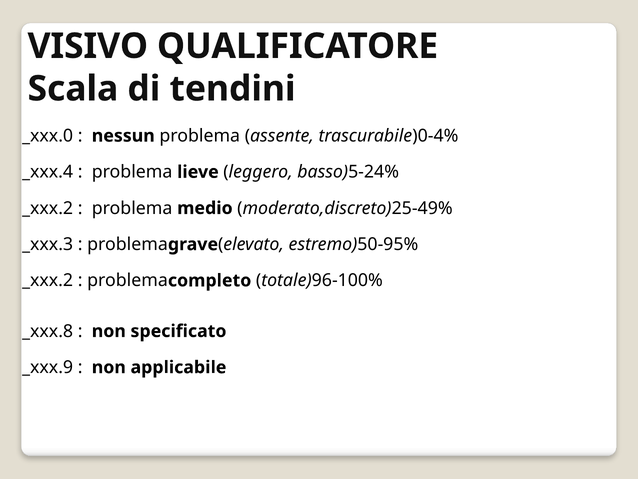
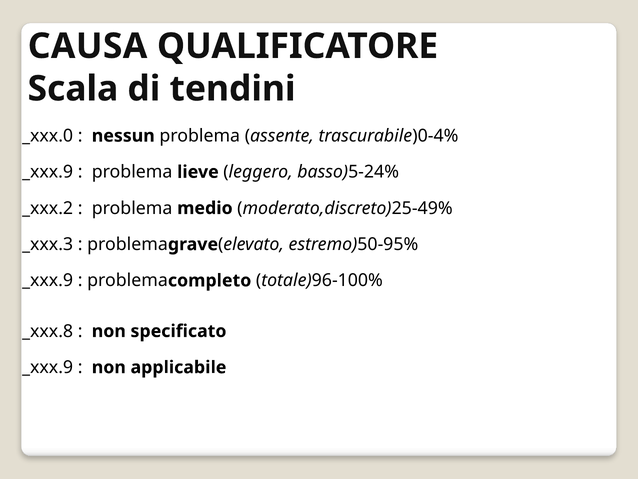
VISIVO: VISIVO -> CAUSA (88, 46)
_xxx.4: _xxx.4 -> _xxx.9 (48, 172)
_xxx.2: _xxx.2 -> _xxx.9 (48, 280)
